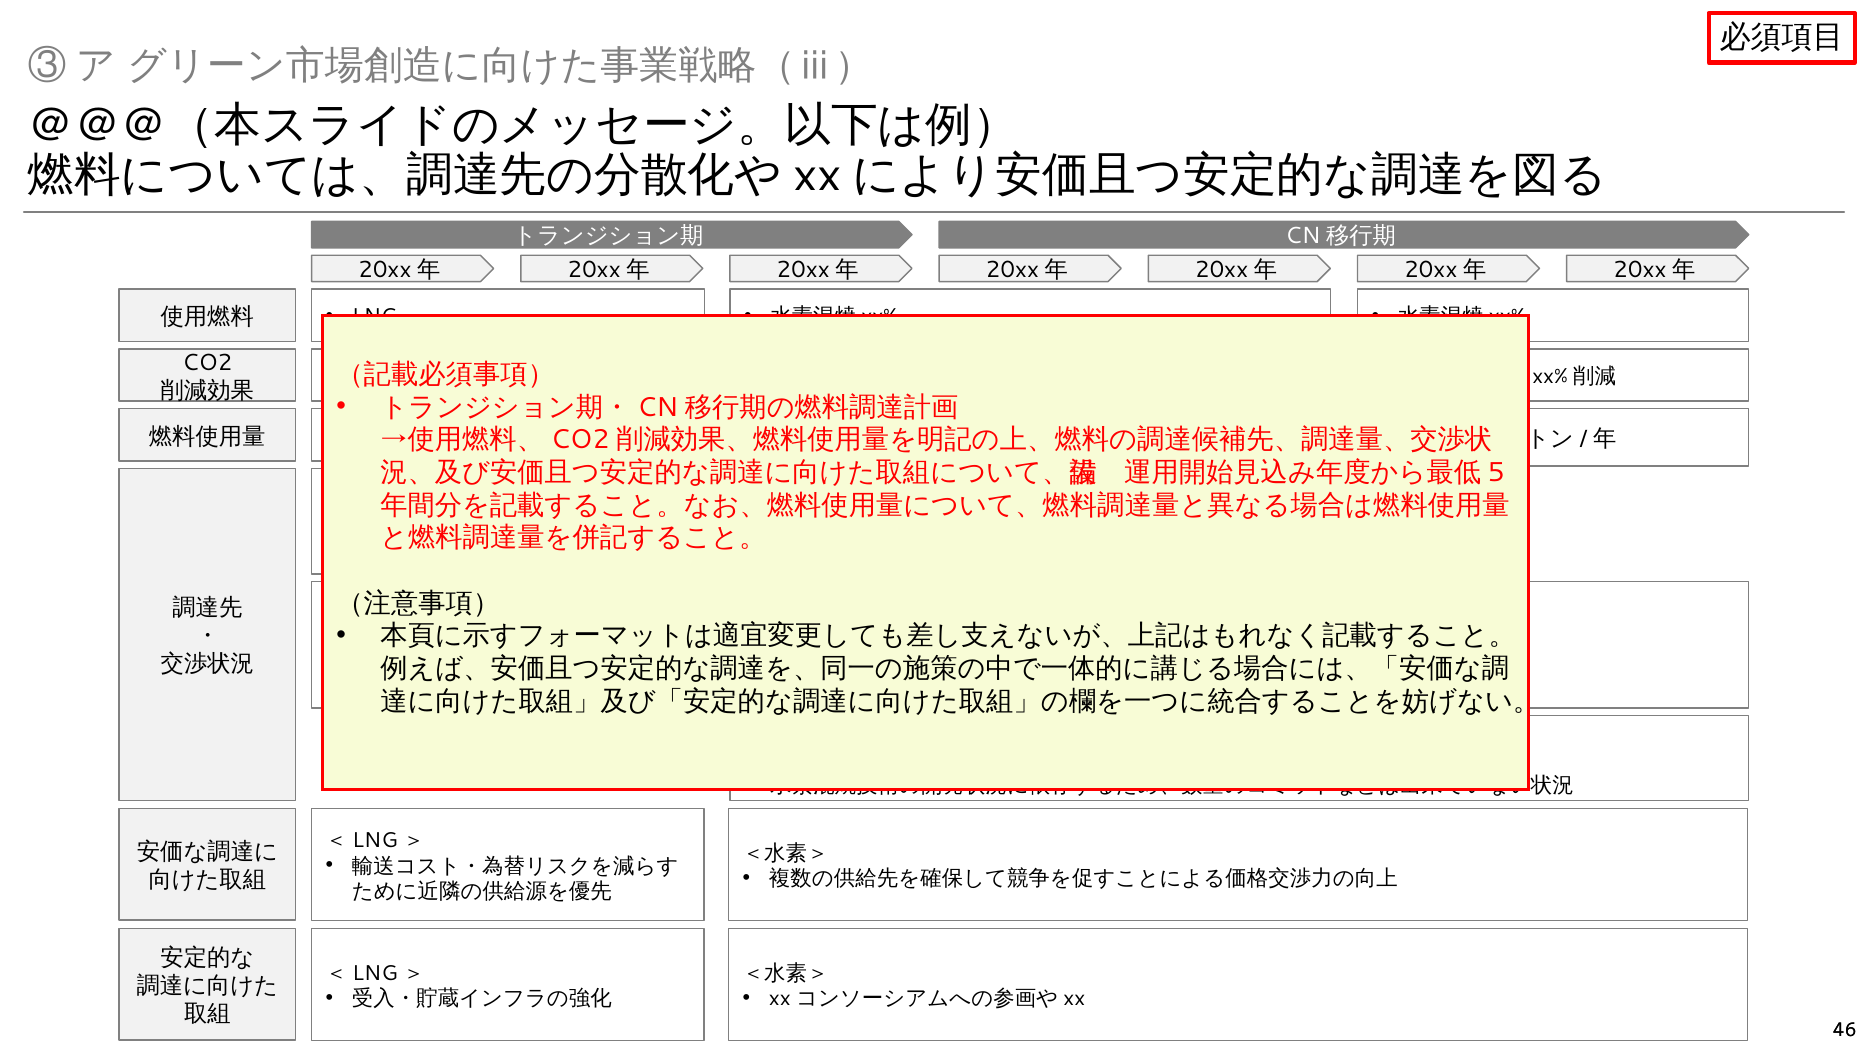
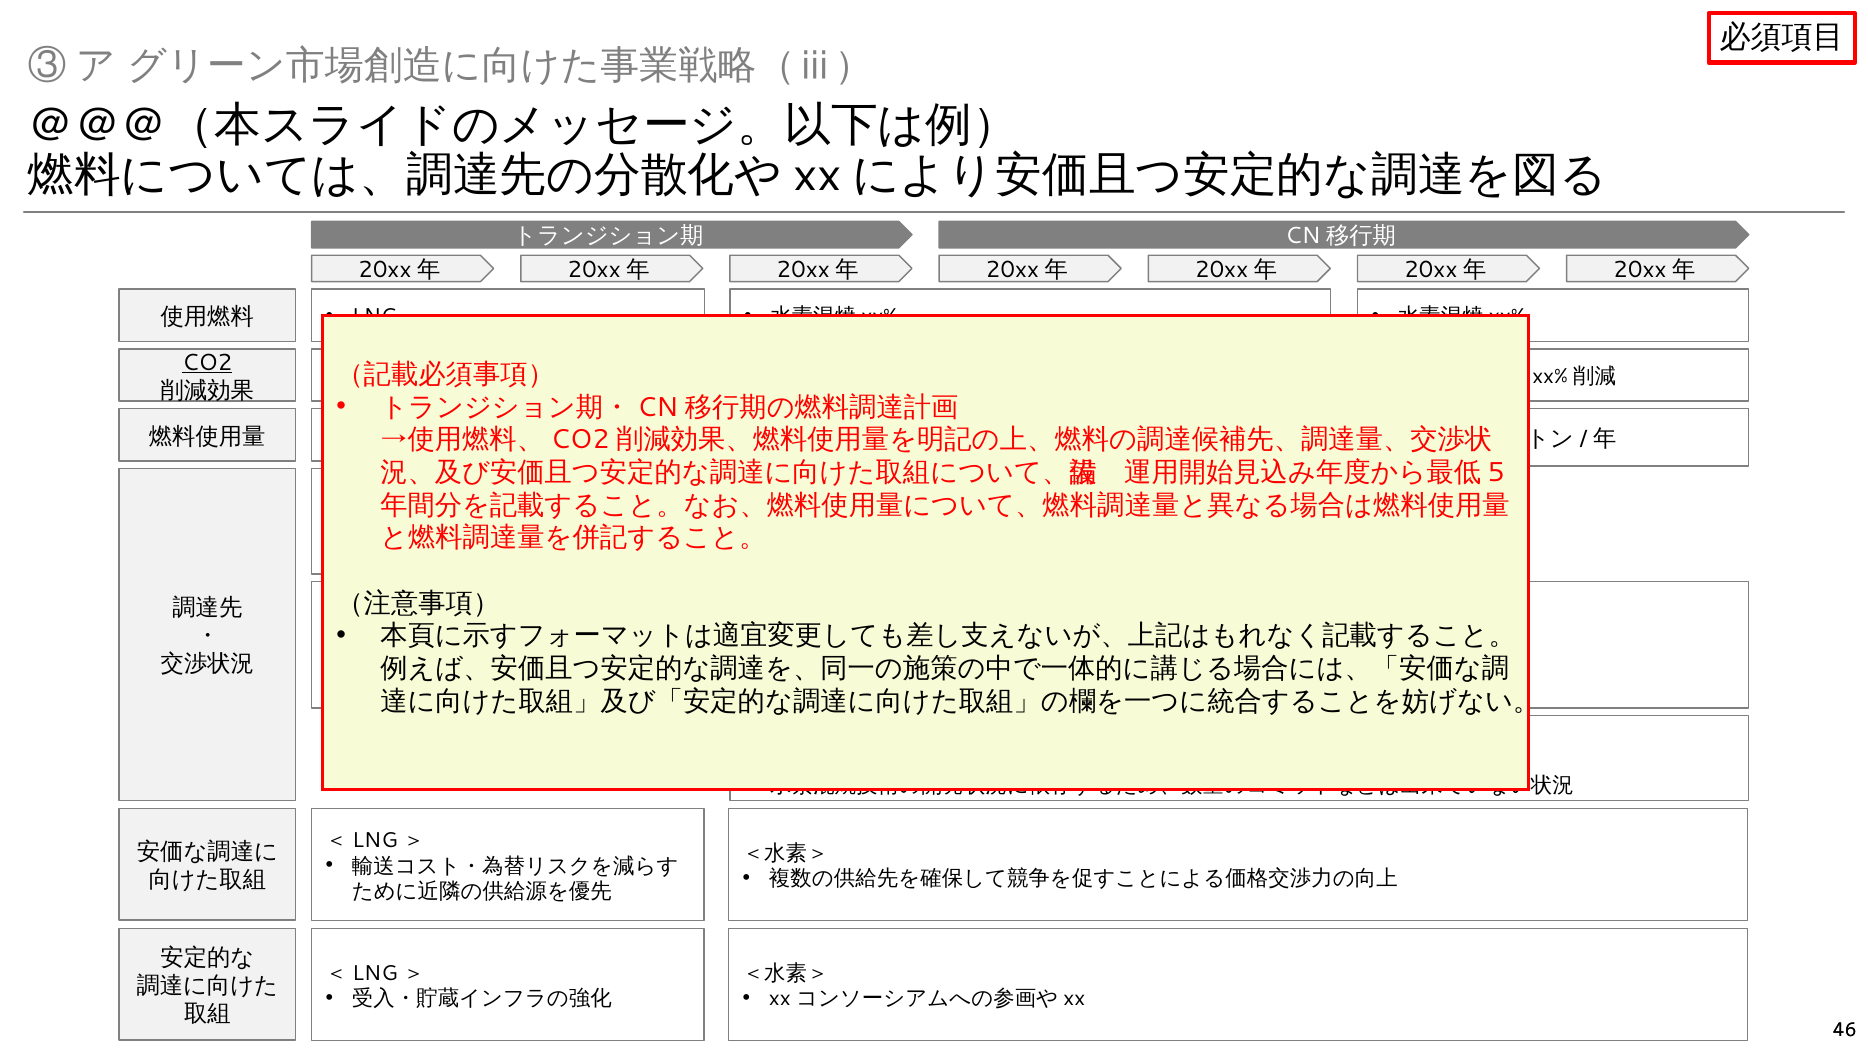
CO2 underline: none -> present (207, 363)
